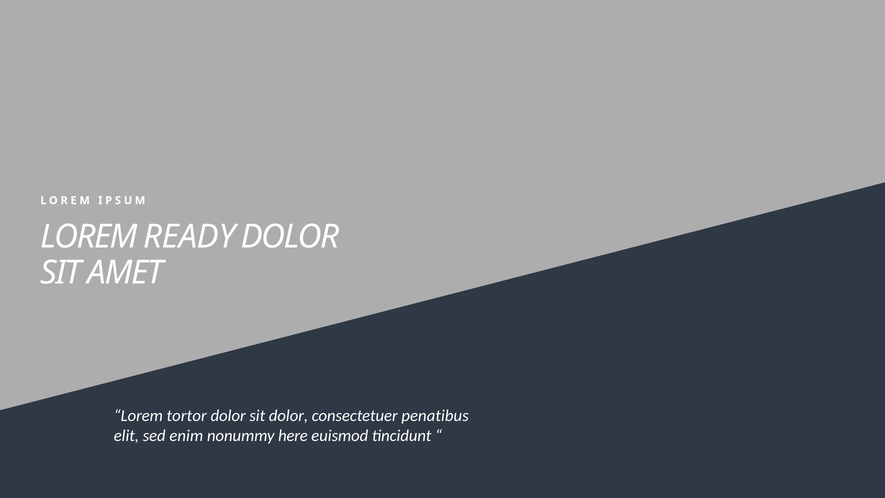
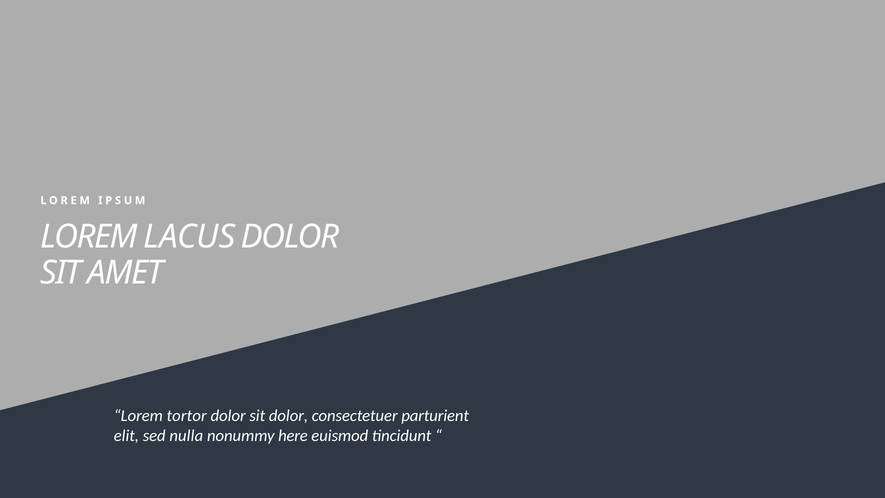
READY: READY -> LACUS (189, 237)
penatibus: penatibus -> parturient (435, 416)
enim: enim -> nulla (186, 436)
